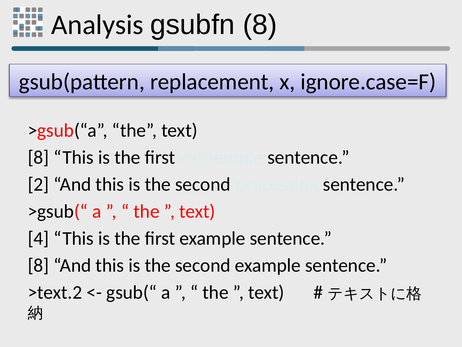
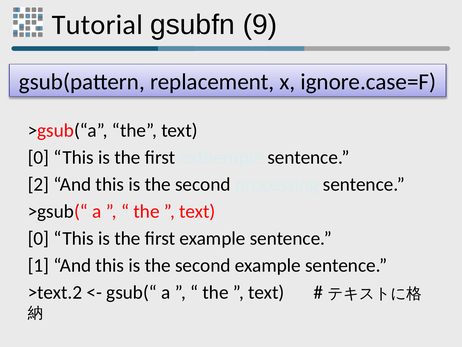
Analysis: Analysis -> Tutorial (97, 25)
gsubfn 8: 8 -> 9 (260, 25)
8: 8 -> 0 (38, 157)
4: 4 -> 0 (38, 238)
8: 8 -> 1 (38, 265)
